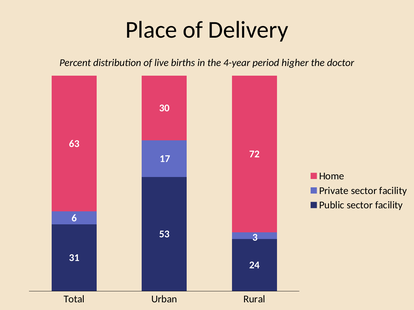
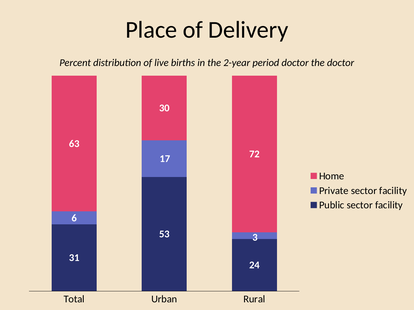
4-year: 4-year -> 2-year (237, 63)
period higher: higher -> doctor (295, 63)
